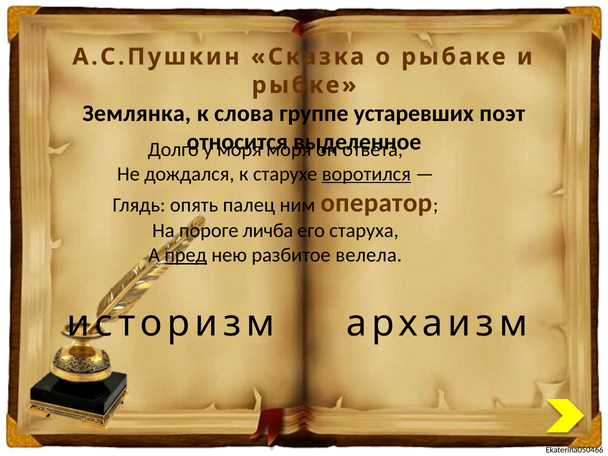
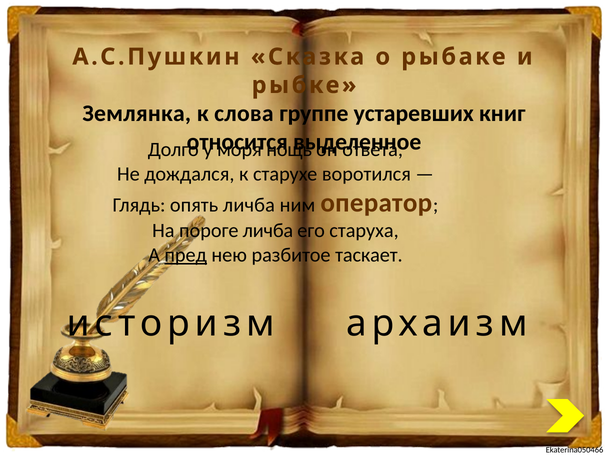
поэт: поэт -> книг (502, 114)
моря: моря -> нощь (289, 150)
воротился underline: present -> none (366, 174)
опять палец: палец -> личба (249, 205)
велела: велела -> таскает (369, 255)
